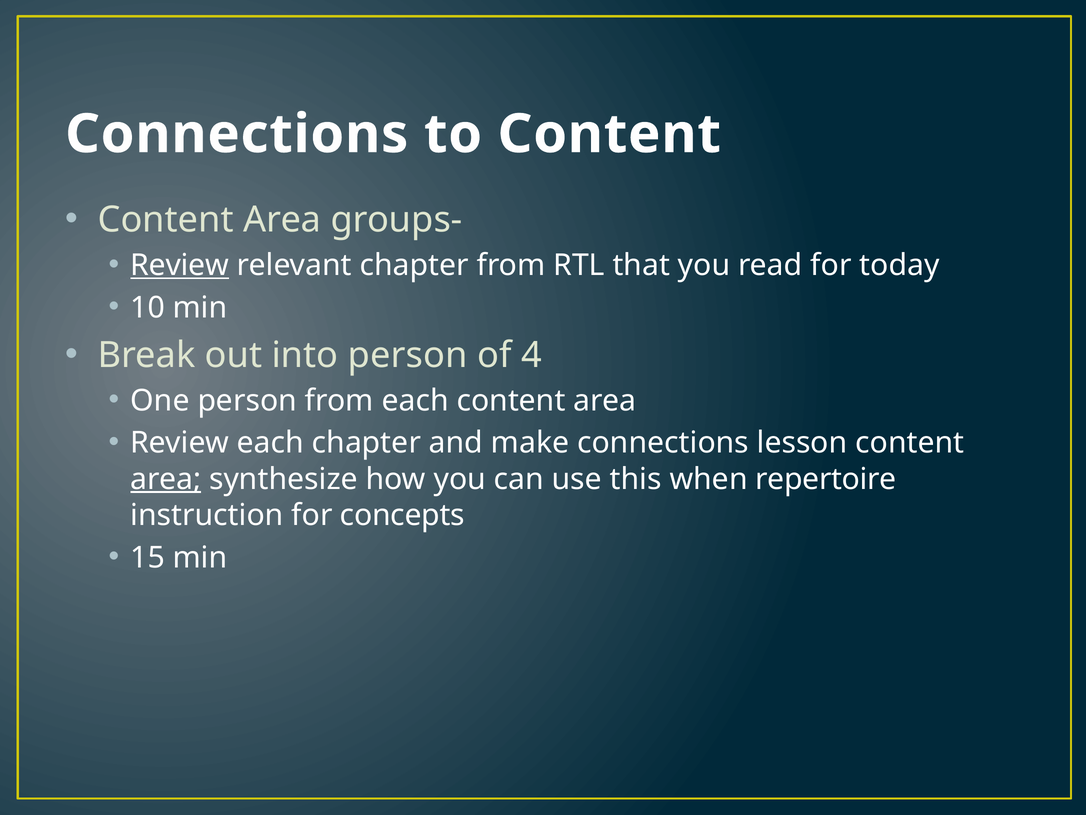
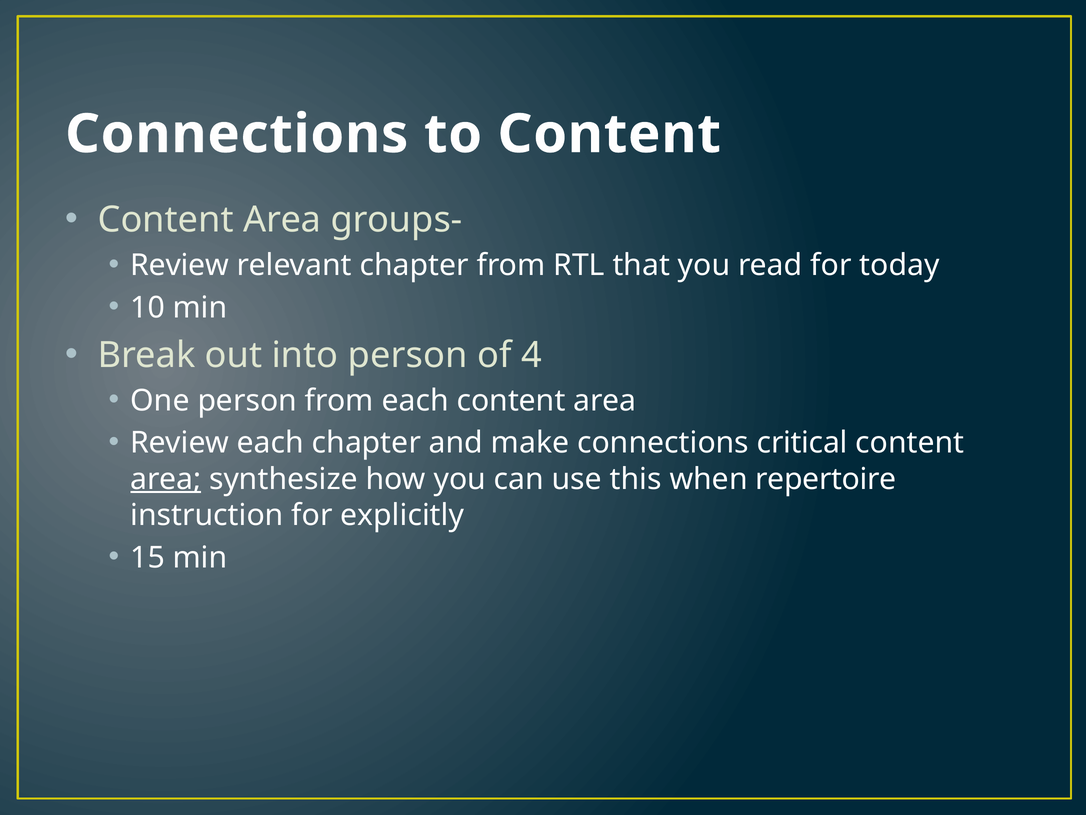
Review underline: present -> none (180, 265)
lesson: lesson -> critical (802, 443)
concepts: concepts -> explicitly (402, 515)
